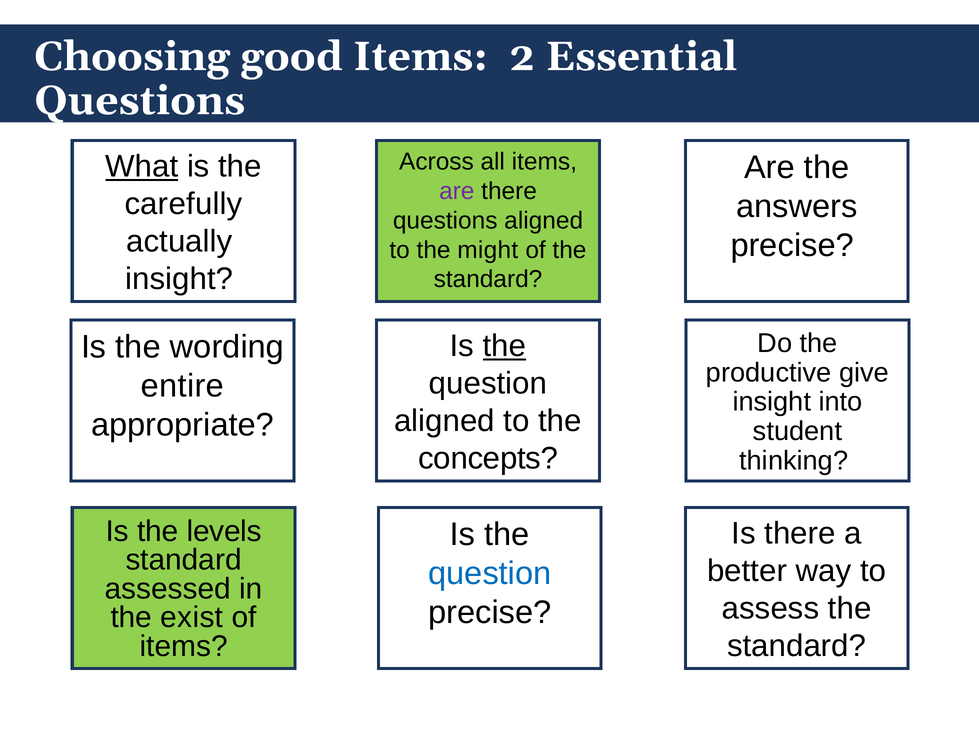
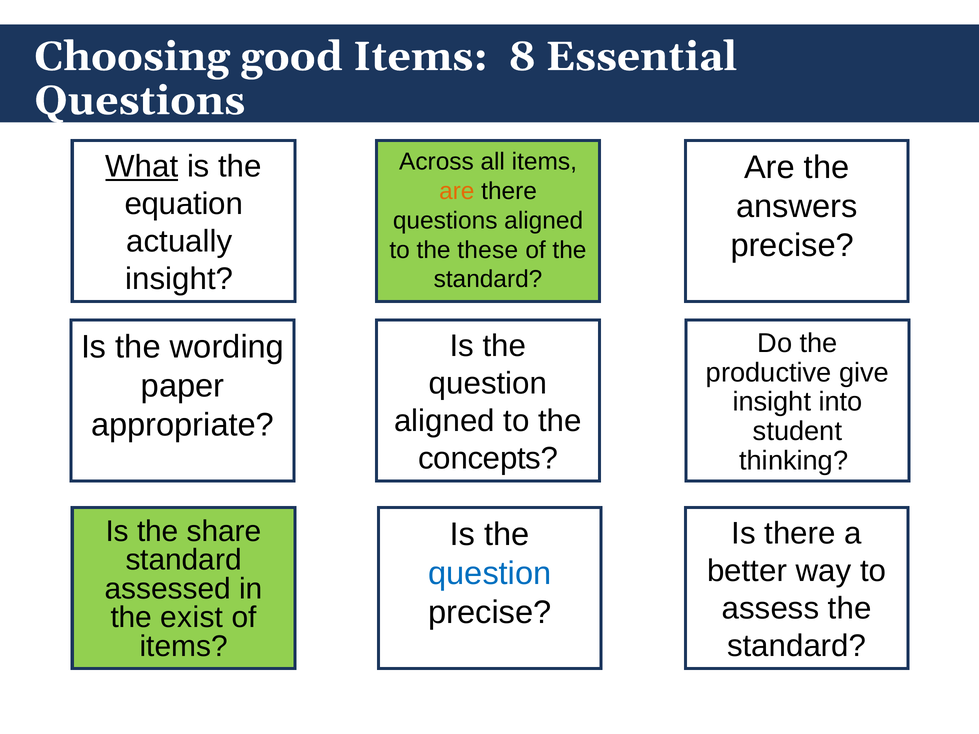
2: 2 -> 8 (522, 57)
are colour: purple -> orange (457, 191)
carefully: carefully -> equation (184, 204)
might: might -> these (488, 250)
the underline: present -> none (504, 346)
entire: entire -> paper (183, 386)
levels: levels -> share (224, 532)
